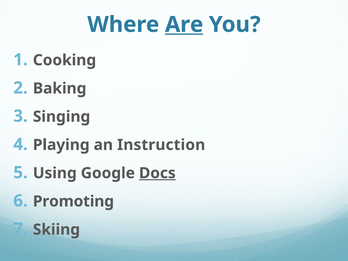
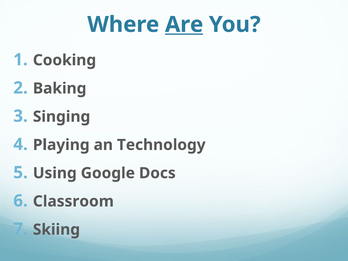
Instruction: Instruction -> Technology (161, 145)
Docs underline: present -> none (157, 173)
Promoting: Promoting -> Classroom (73, 201)
